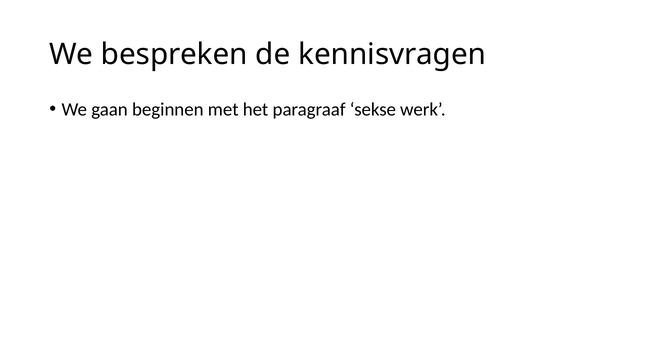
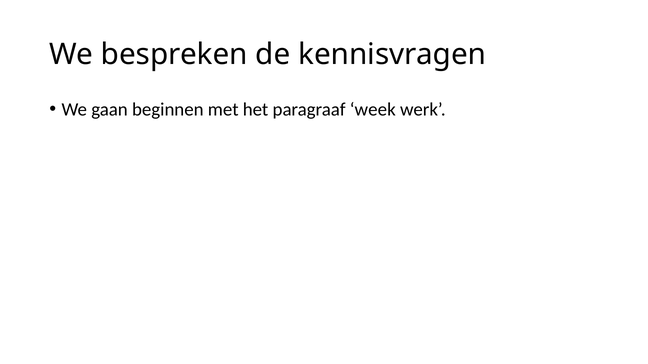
sekse: sekse -> week (373, 110)
